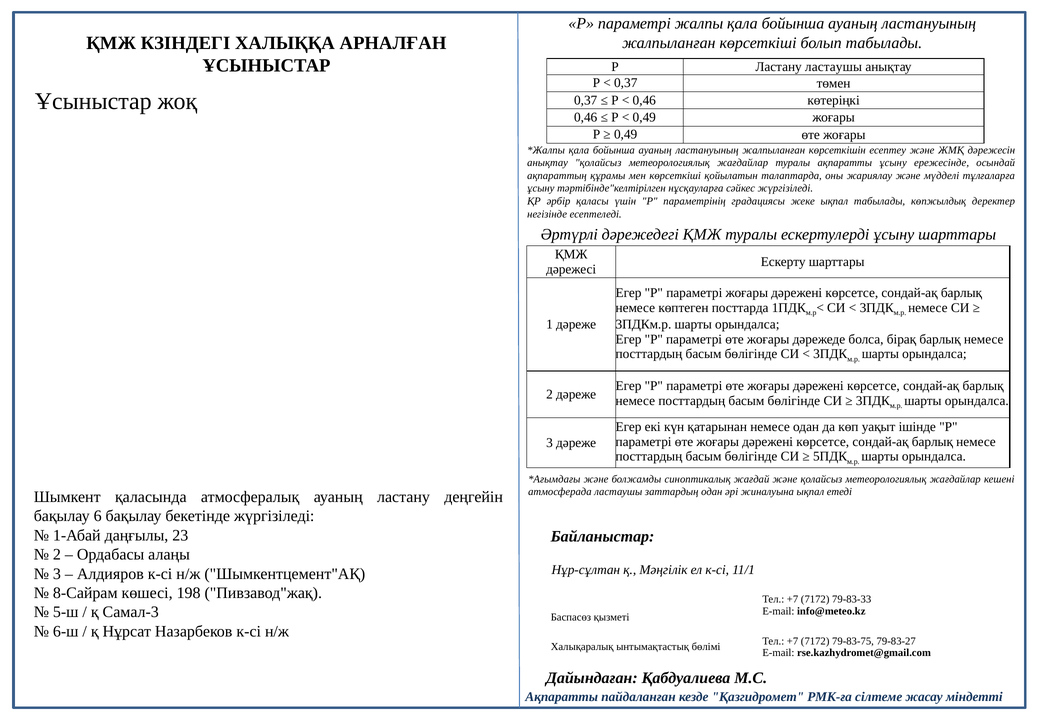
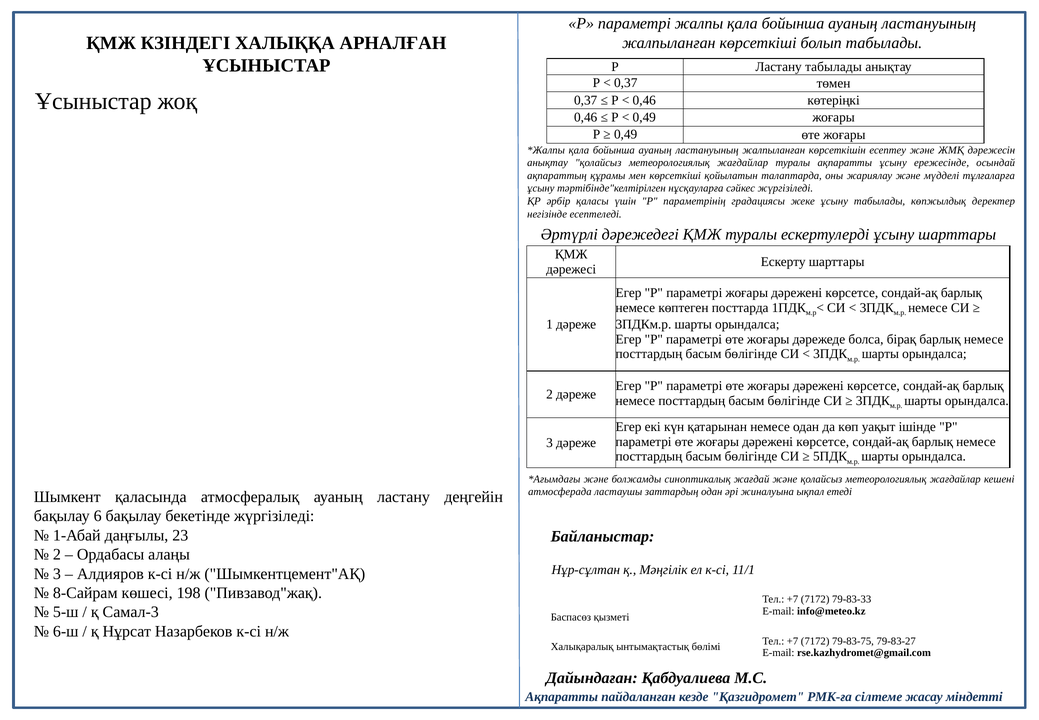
Ластану ластаушы: ластаушы -> табылады (833, 67)
жеке ықпал: ықпал -> ұсыну (834, 201)
